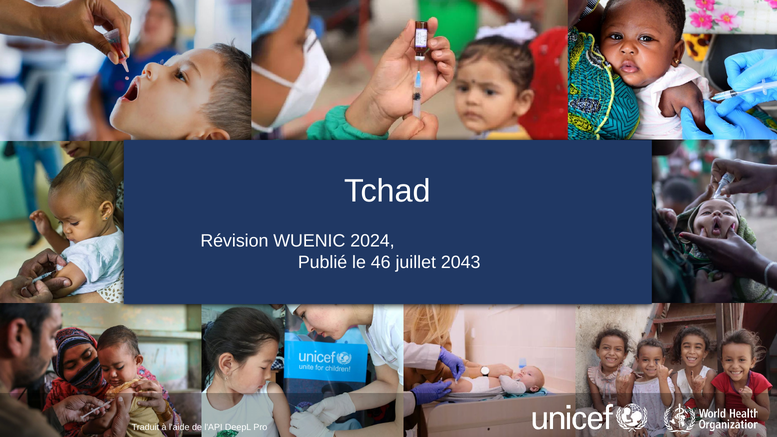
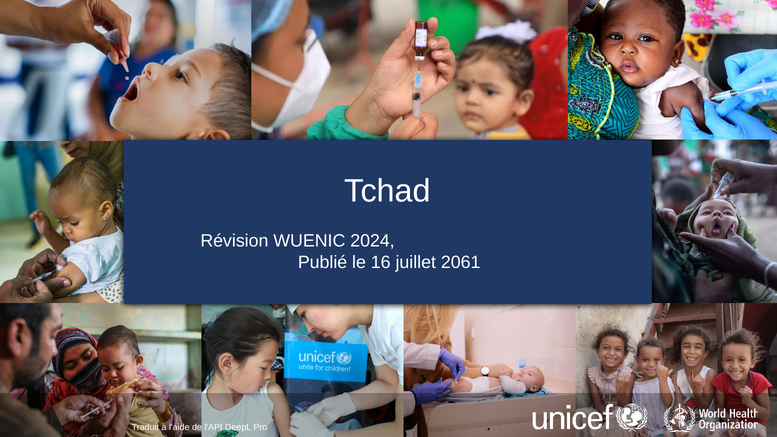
46: 46 -> 16 (381, 262)
2043: 2043 -> 2061 (461, 262)
